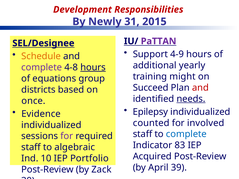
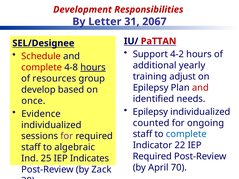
Newly: Newly -> Letter (105, 22)
2015: 2015 -> 2067 (154, 22)
PaTTAN colour: purple -> red (159, 41)
4-9: 4-9 -> 4-2 (177, 54)
Schedule colour: orange -> red (41, 56)
complete colour: purple -> red (42, 67)
might: might -> adjust (183, 77)
equations: equations -> resources (54, 79)
Succeed: Succeed -> Epilepsy (151, 88)
districts: districts -> develop (38, 90)
needs underline: present -> none (191, 99)
involved: involved -> ongoing (206, 123)
83: 83 -> 22 (180, 145)
Acquired: Acquired -> Required (152, 157)
10: 10 -> 25 (46, 159)
Portfolio: Portfolio -> Indicates (90, 159)
39: 39 -> 70 (179, 168)
